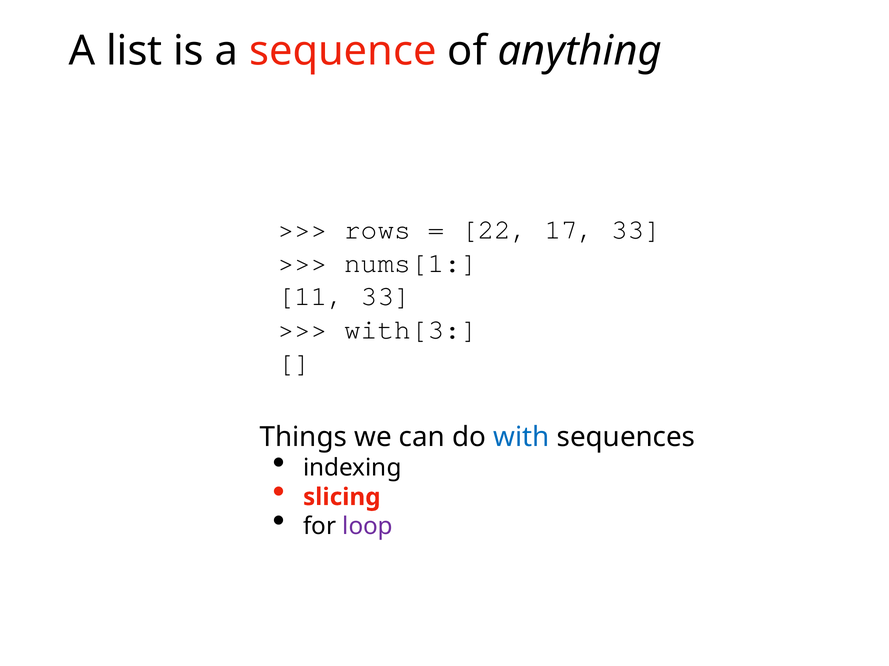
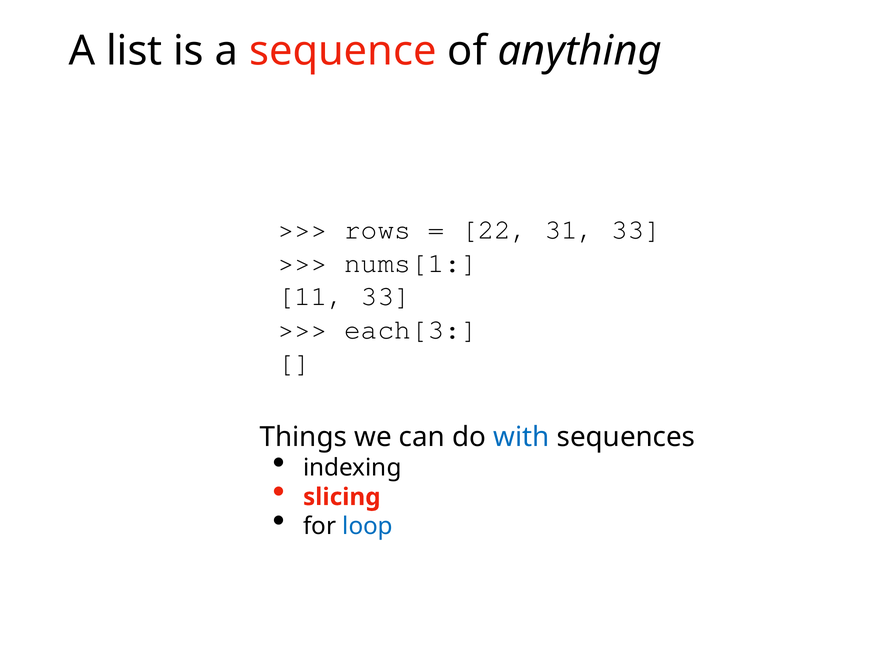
17: 17 -> 31 (570, 230)
with[3: with[3 -> each[3 (411, 330)
loop colour: purple -> blue (368, 527)
